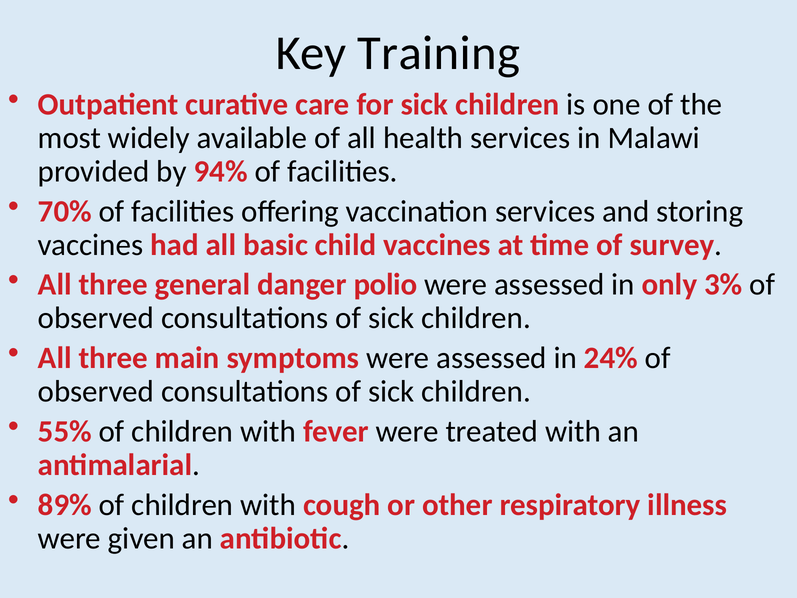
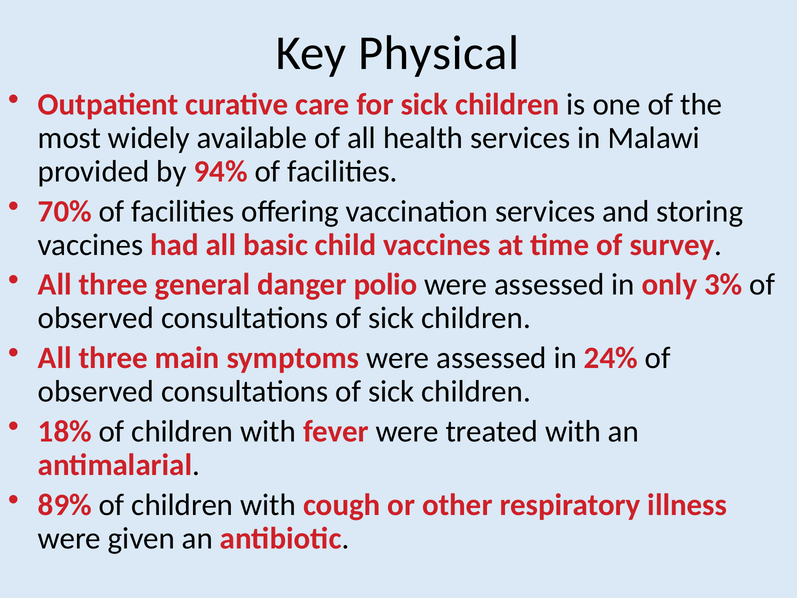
Training: Training -> Physical (439, 53)
55%: 55% -> 18% (65, 431)
